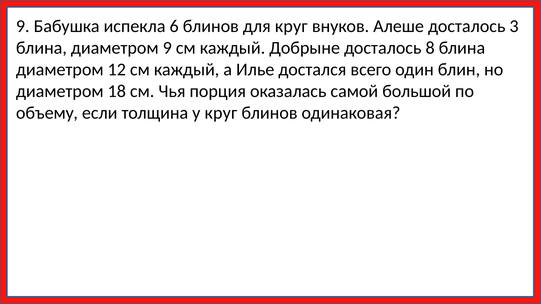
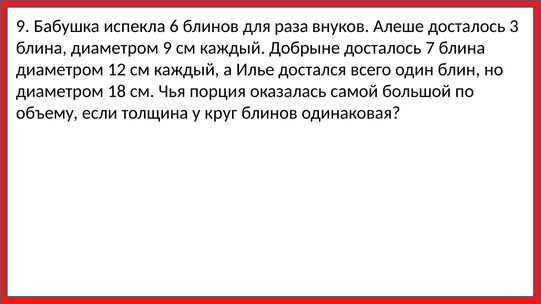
для круг: круг -> раза (291, 26)
8: 8 -> 7 (430, 48)
